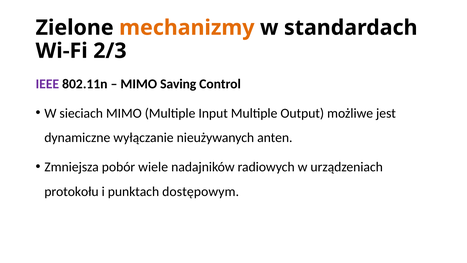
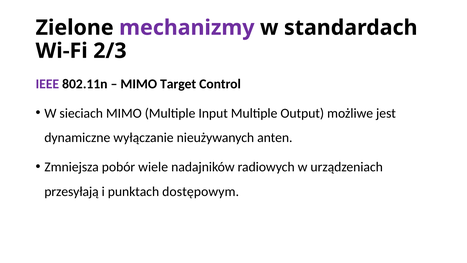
mechanizmy colour: orange -> purple (187, 28)
Saving: Saving -> Target (178, 84)
protokołu: protokołu -> przesyłają (72, 191)
